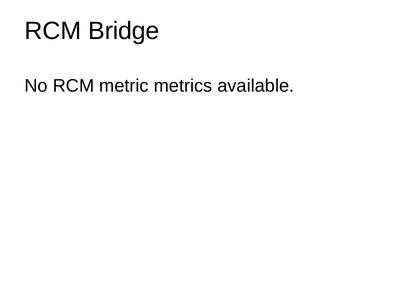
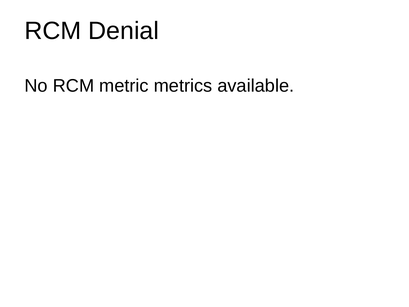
Bridge: Bridge -> Denial (124, 31)
